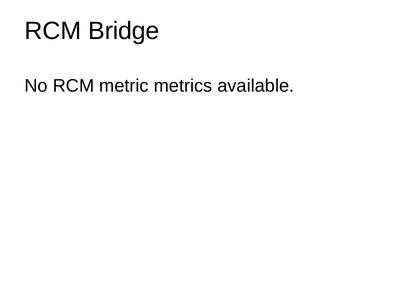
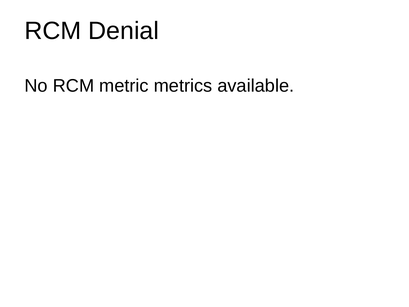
Bridge: Bridge -> Denial (124, 31)
